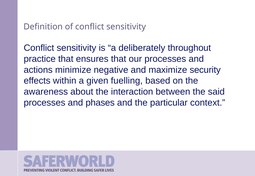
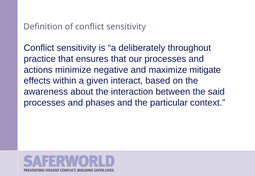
security: security -> mitigate (205, 70)
fuelling: fuelling -> interact (127, 81)
